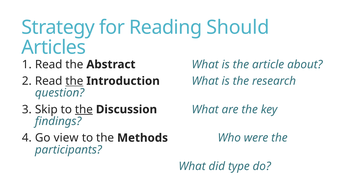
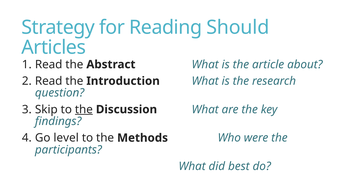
the underline: present -> none (74, 81)
view: view -> level (66, 138)
type: type -> best (239, 166)
